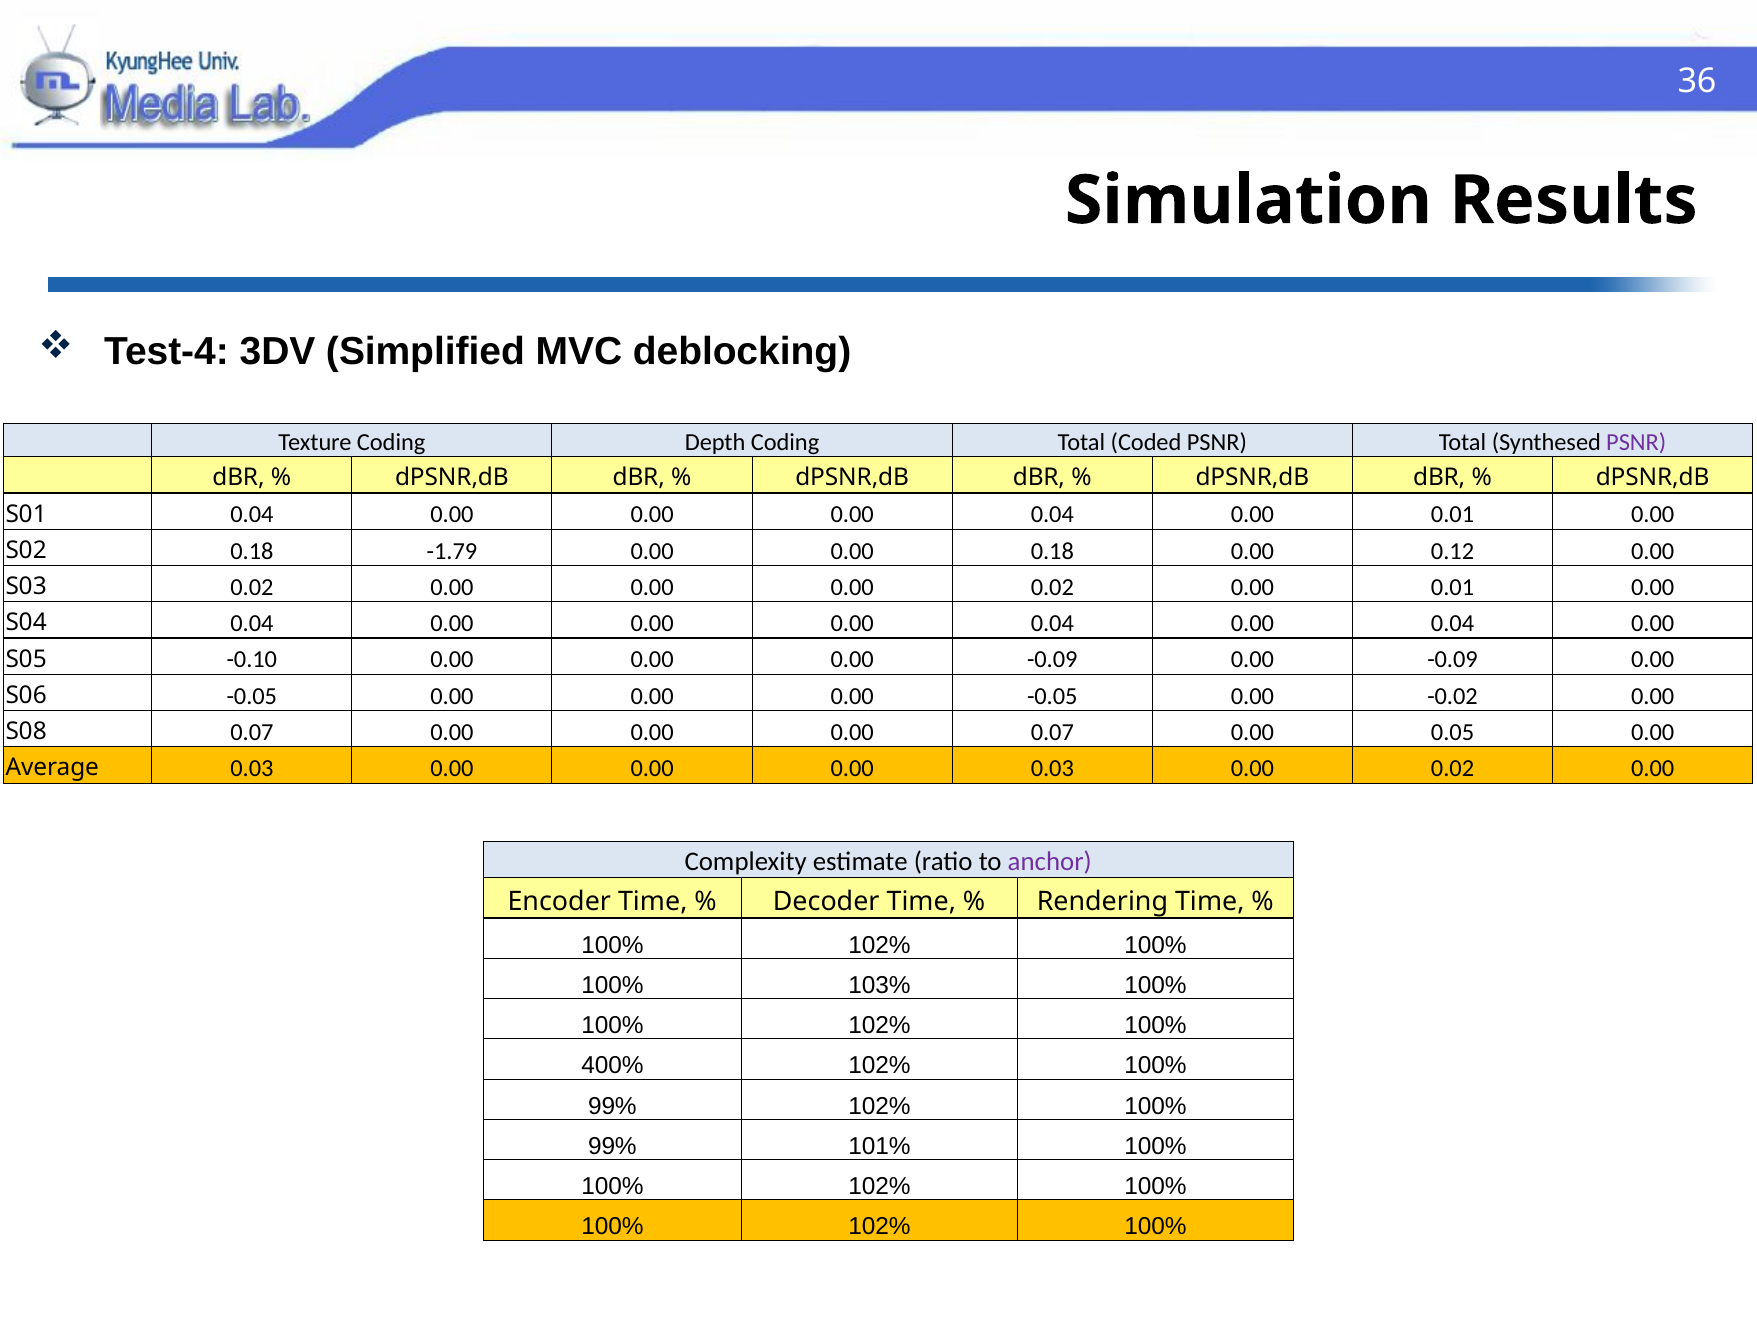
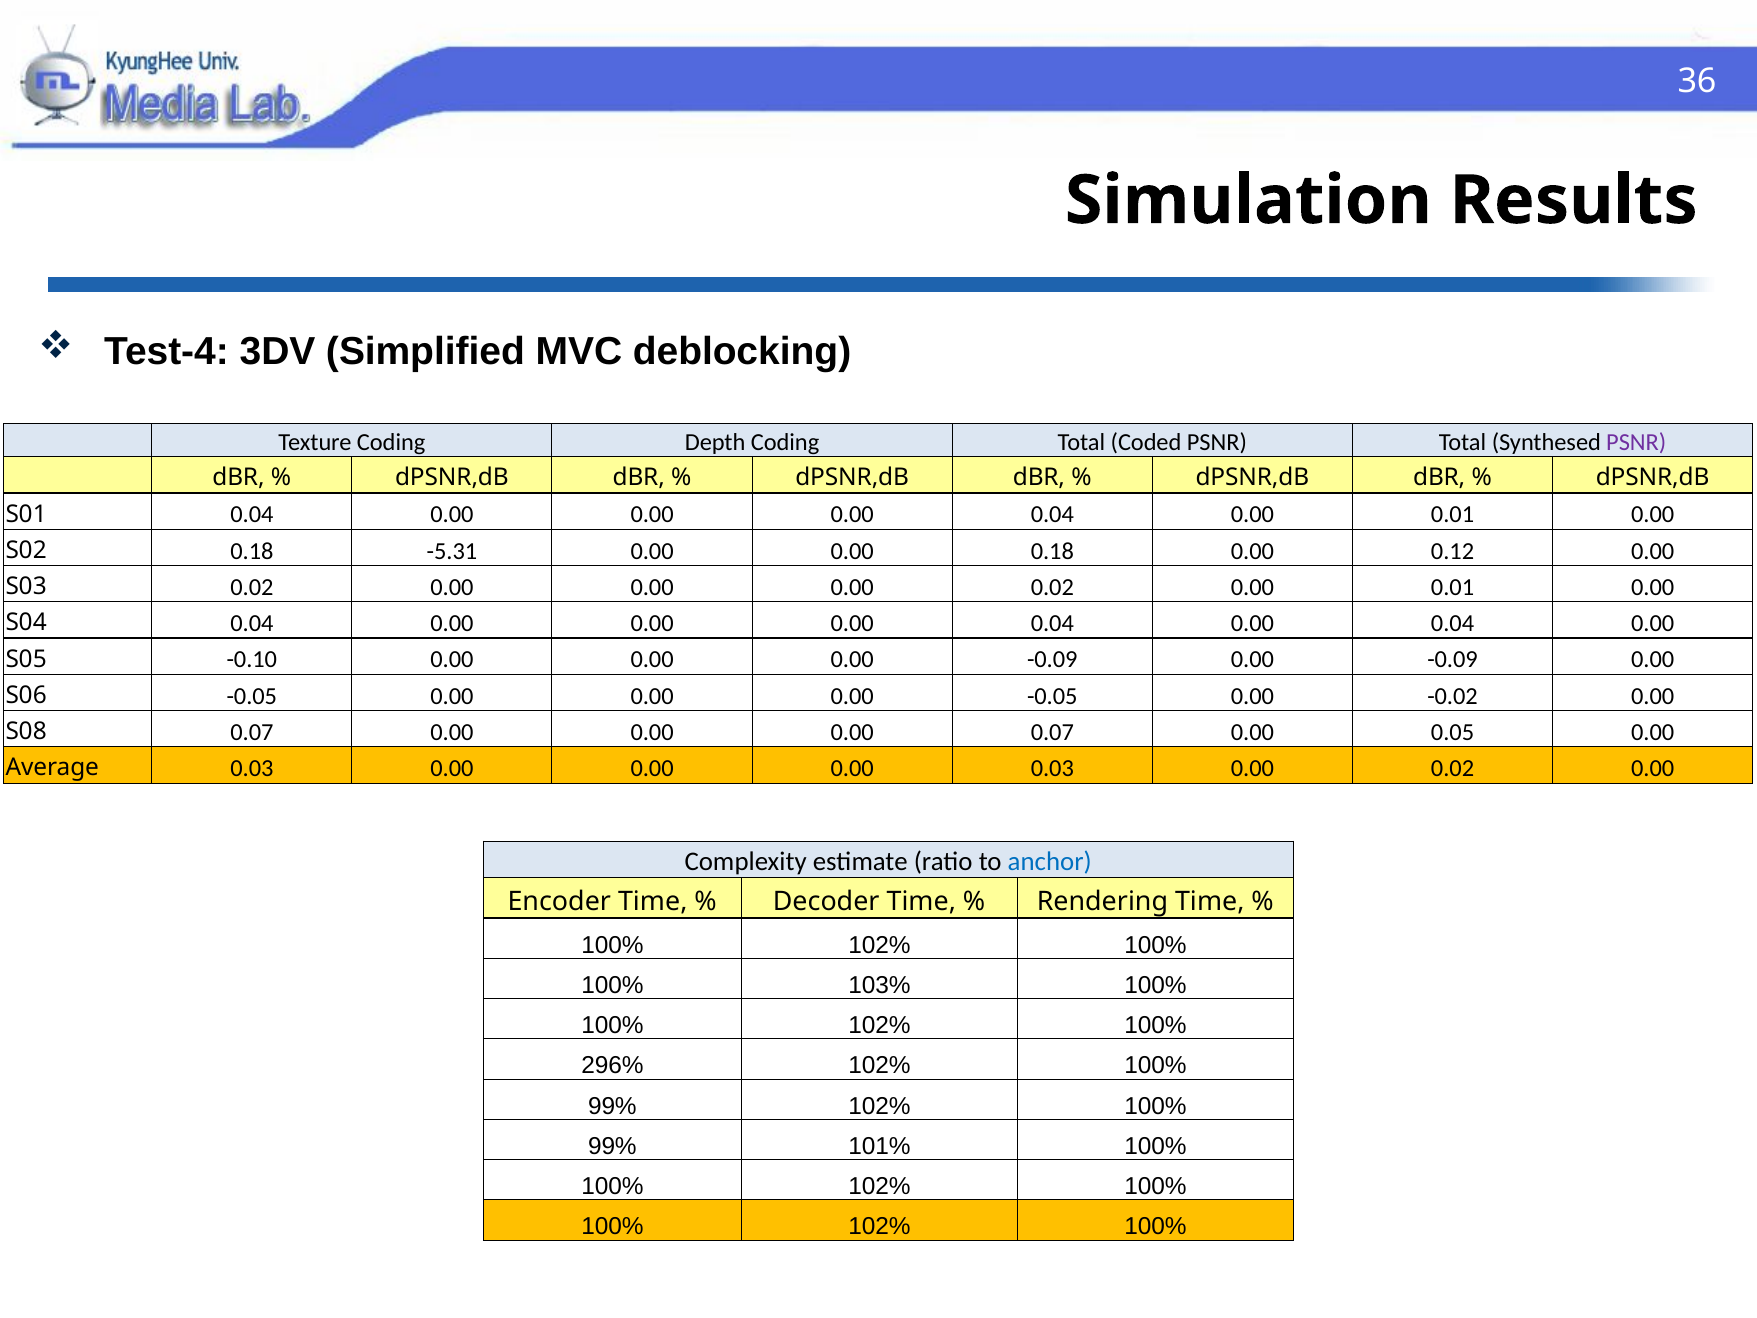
-1.79: -1.79 -> -5.31 (452, 551)
anchor colour: purple -> blue (1050, 861)
400%: 400% -> 296% (612, 1066)
